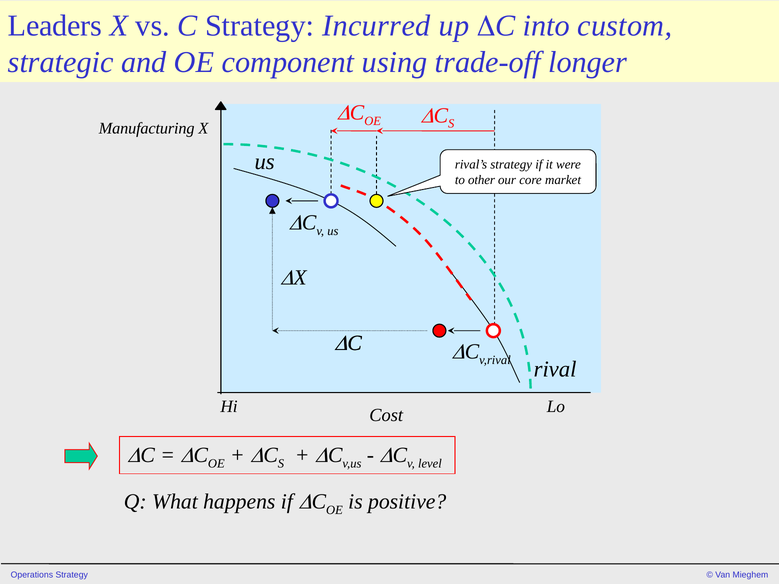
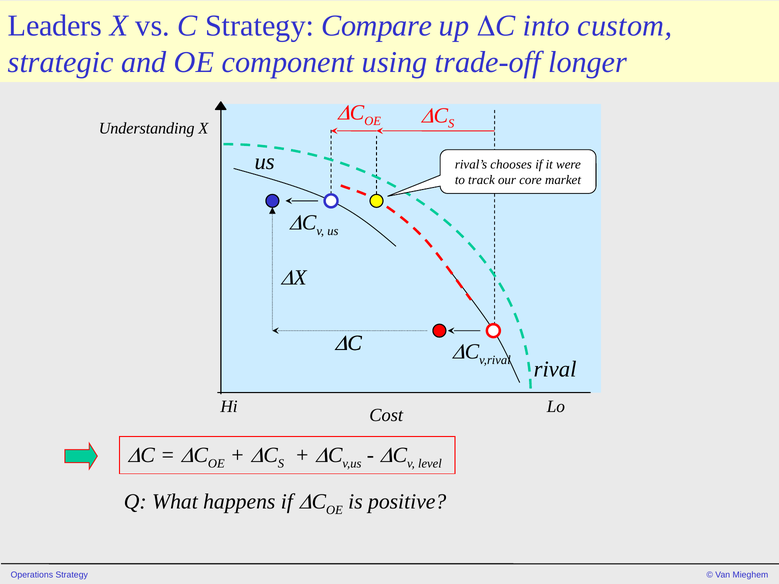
Incurred: Incurred -> Compare (377, 26)
Manufacturing: Manufacturing -> Understanding (147, 128)
rival’s strategy: strategy -> chooses (511, 164)
other: other -> track (481, 180)
